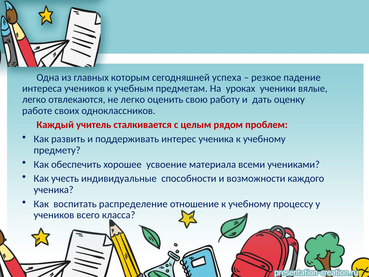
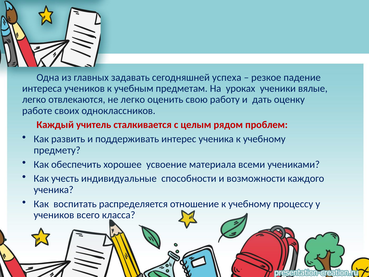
которым: которым -> задавать (130, 77)
распределение: распределение -> распределяется (133, 204)
